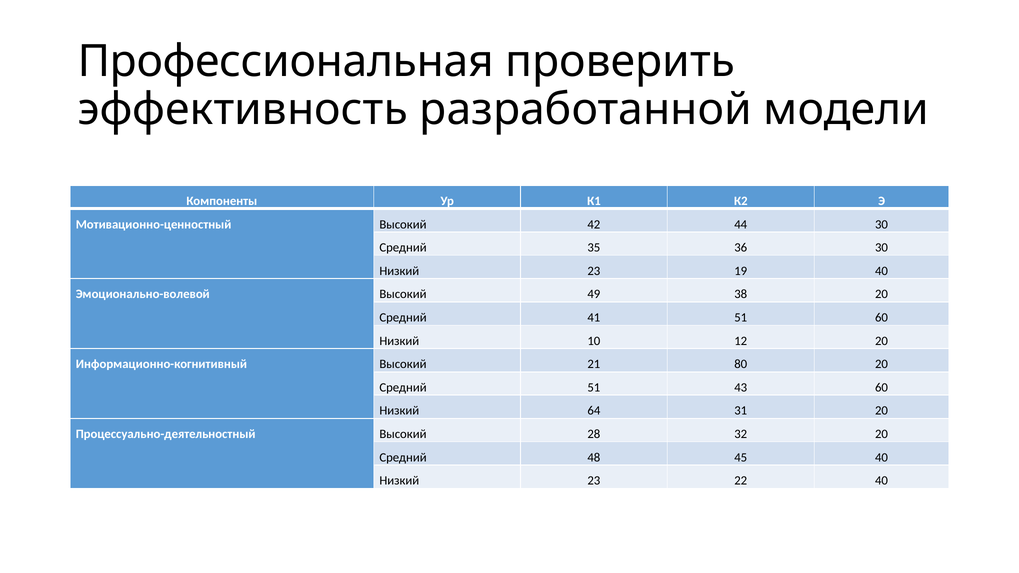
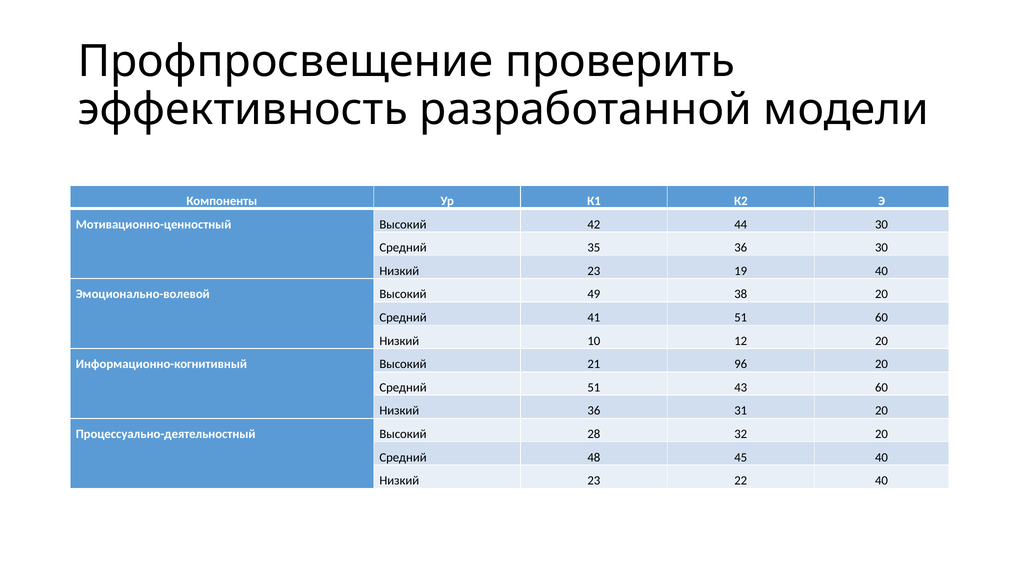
Профессиональная: Профессиональная -> Профпросвещение (286, 62)
80: 80 -> 96 (741, 364)
Низкий 64: 64 -> 36 (594, 411)
